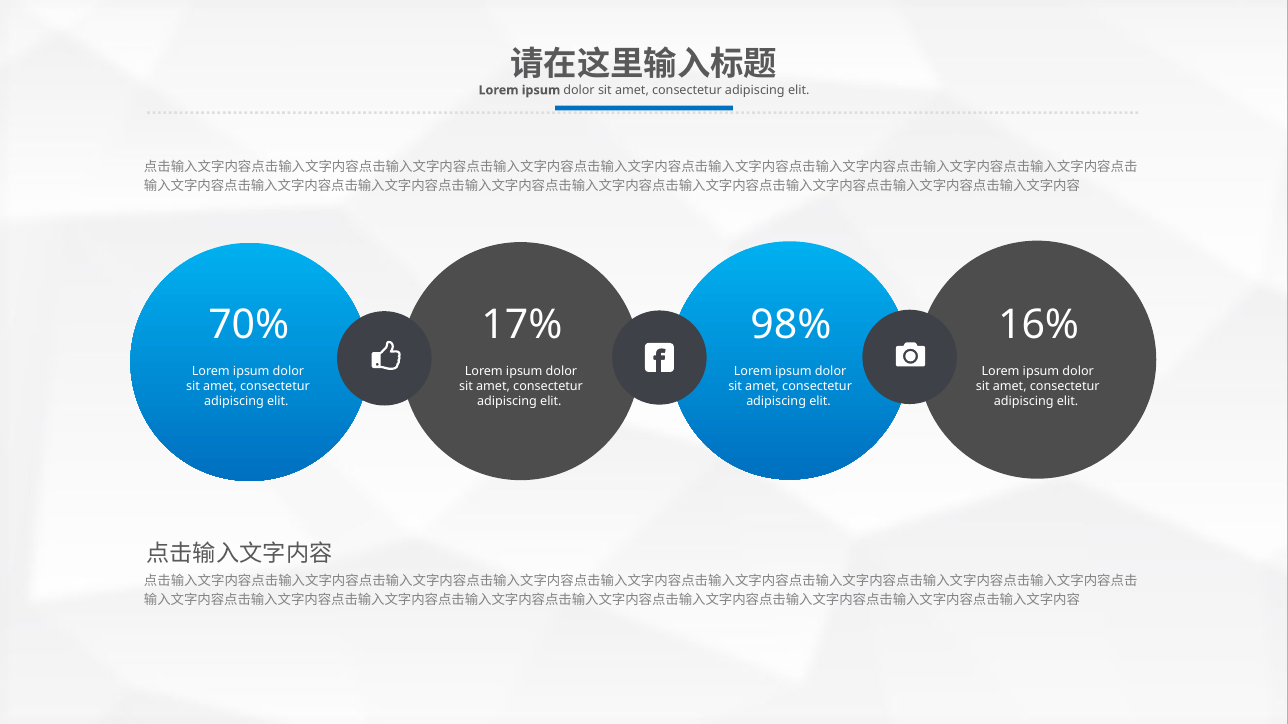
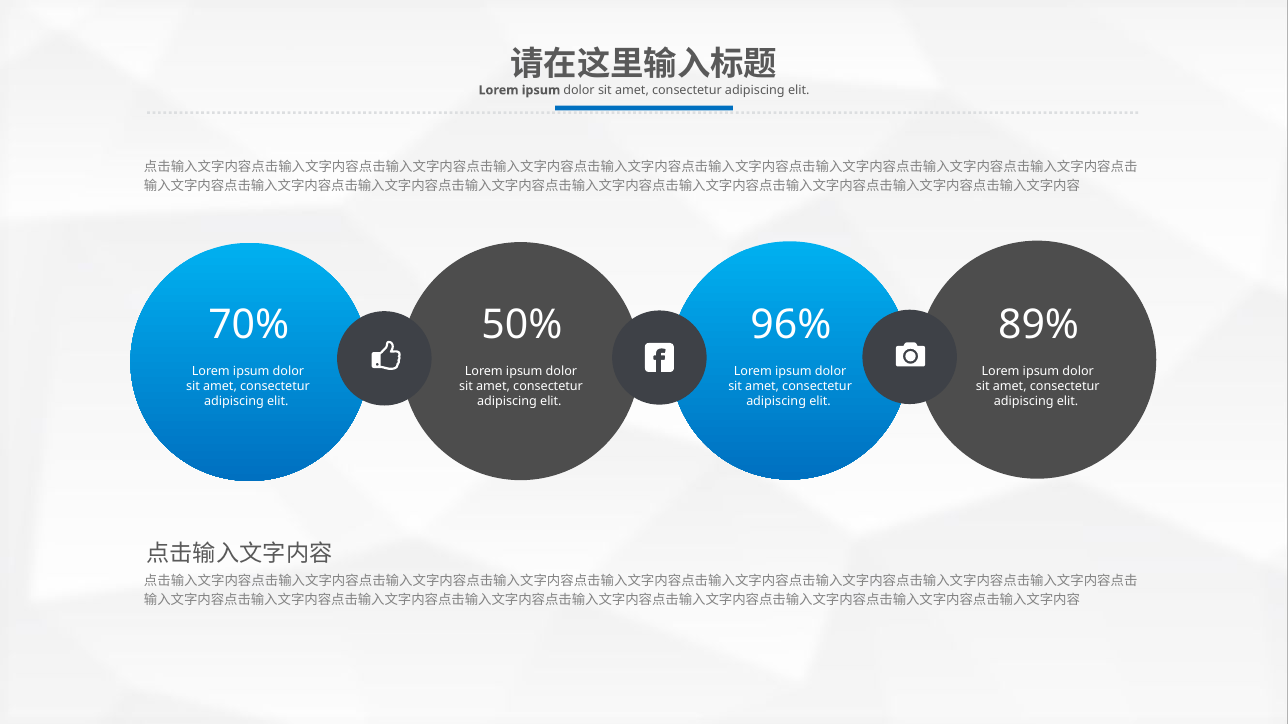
17%: 17% -> 50% (522, 325)
98%: 98% -> 96% (791, 325)
16%: 16% -> 89% (1039, 325)
